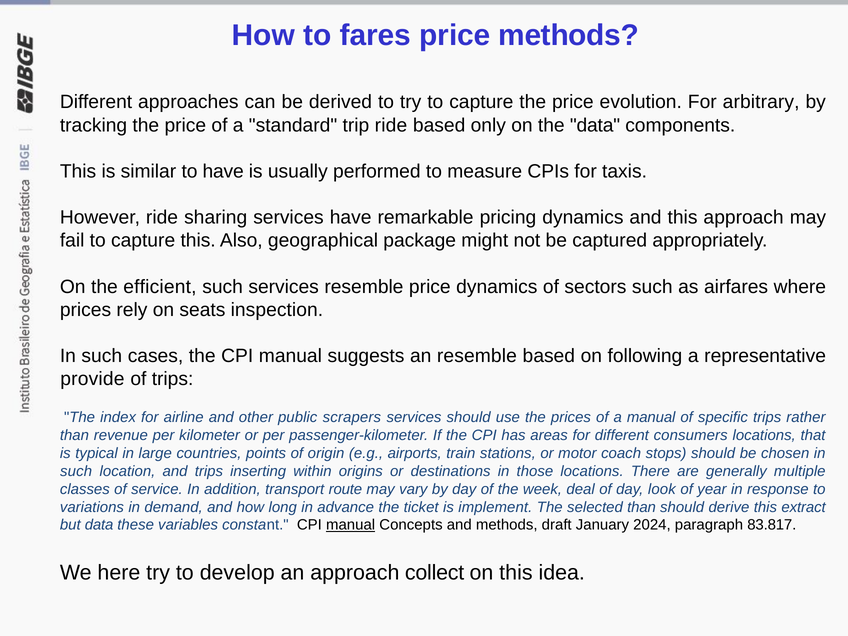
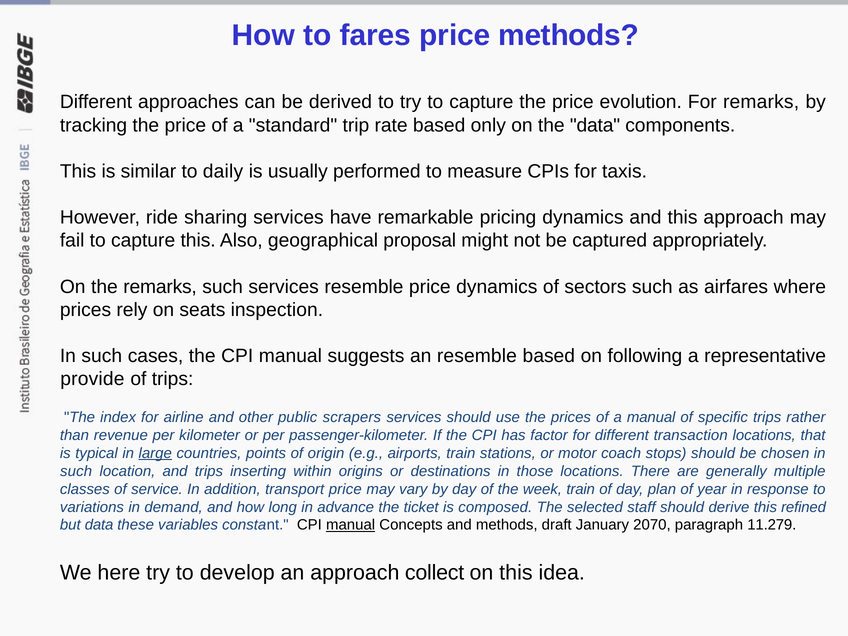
For arbitrary: arbitrary -> remarks (761, 102)
trip ride: ride -> rate (391, 125)
to have: have -> daily (223, 171)
package: package -> proposal (420, 241)
the efficient: efficient -> remarks (160, 287)
areas: areas -> factor (549, 435)
consumers: consumers -> transaction (691, 435)
large underline: none -> present (155, 453)
transport route: route -> price (345, 489)
week deal: deal -> train (581, 489)
look: look -> plan (662, 489)
implement: implement -> composed (495, 507)
selected than: than -> staff (641, 507)
extract: extract -> refined (804, 507)
2024: 2024 -> 2070 (652, 525)
83.817: 83.817 -> 11.279 (772, 525)
